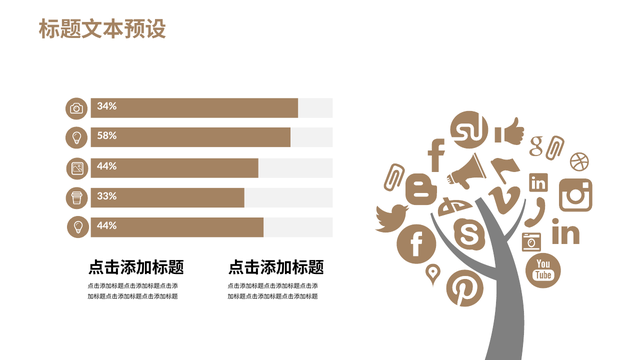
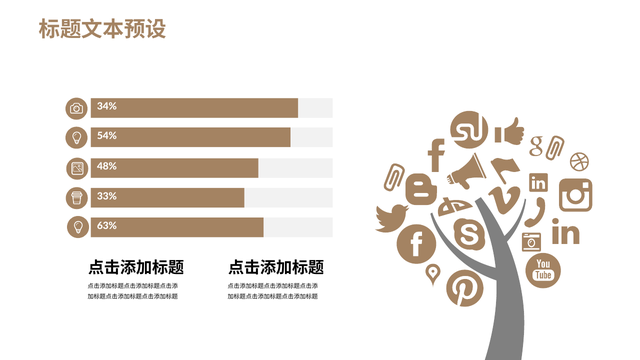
58%: 58% -> 54% (107, 136)
44%: 44% -> 48% (107, 167)
44%: 44% -> 63% (107, 226)
